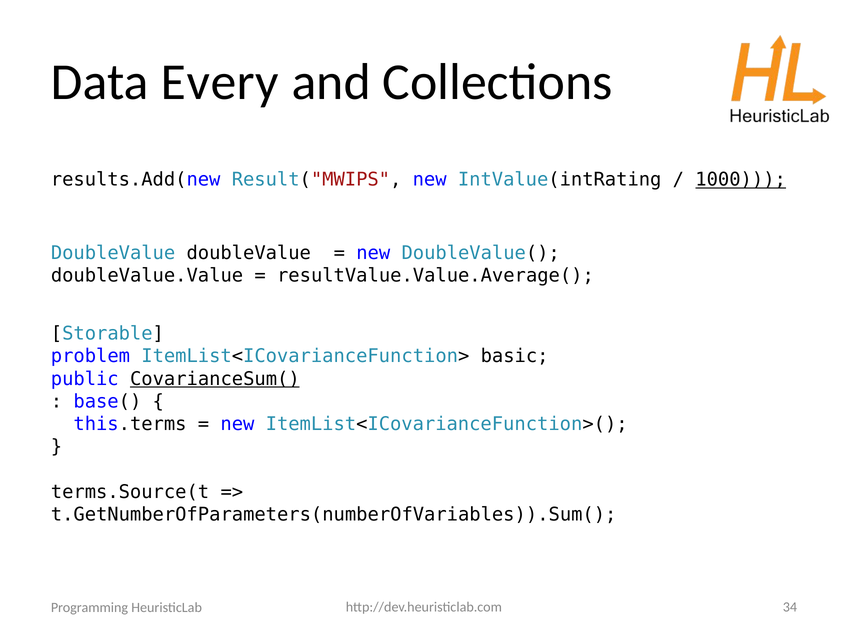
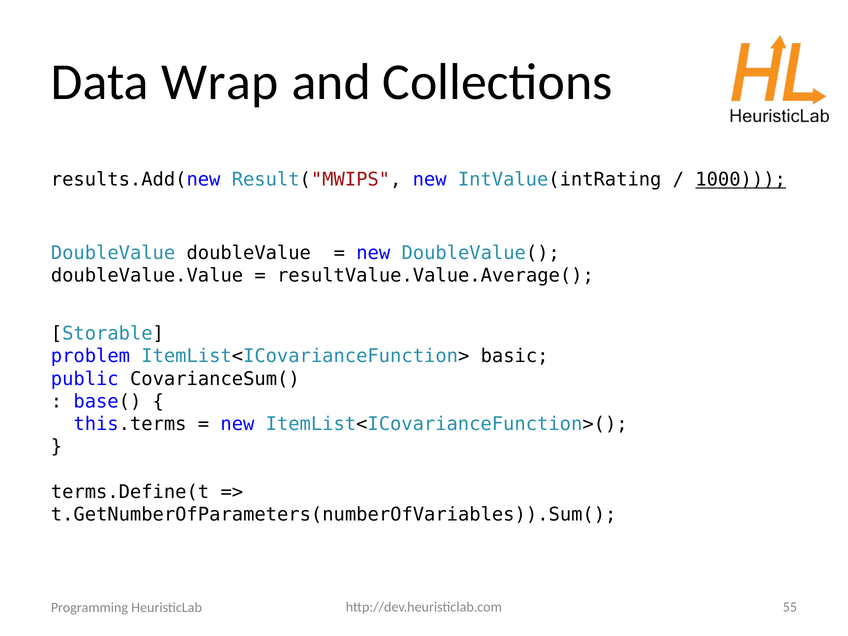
Every: Every -> Wrap (220, 82)
CovarianceSum( underline: present -> none (215, 379)
terms.Source(t: terms.Source(t -> terms.Define(t (130, 492)
34: 34 -> 55 (790, 607)
